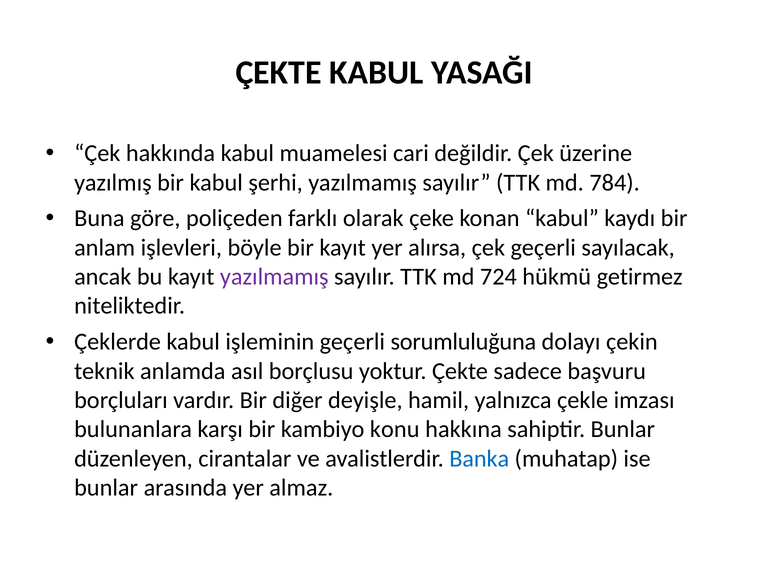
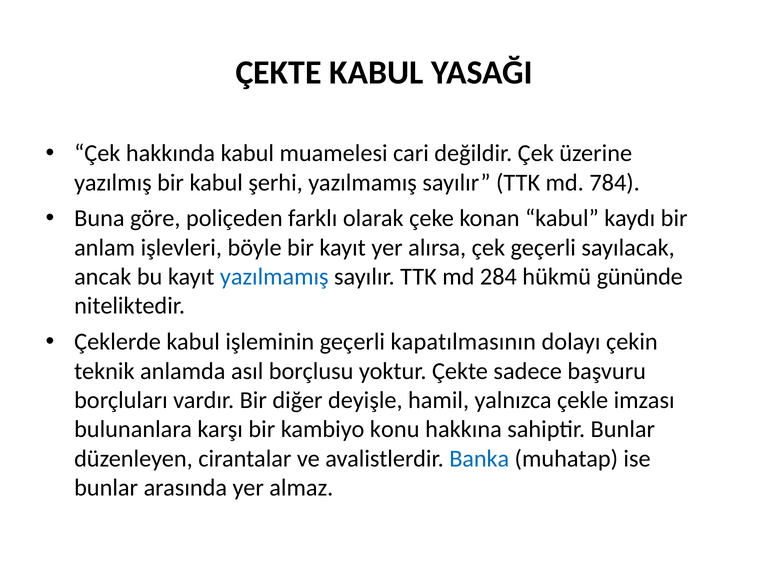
yazılmamış colour: purple -> blue (274, 277)
724: 724 -> 284 (498, 277)
getirmez: getirmez -> gününde (640, 277)
sorumluluğuna: sorumluluğuna -> kapatılmasının (463, 342)
